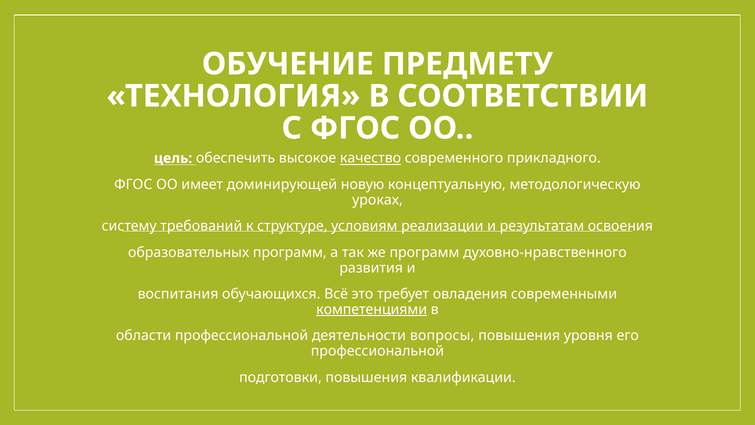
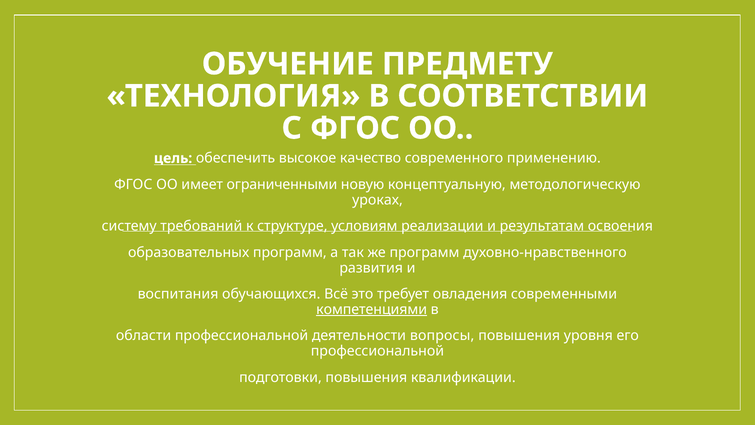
качество underline: present -> none (371, 158)
прикладного: прикладного -> применению (554, 158)
доминирующей: доминирующей -> ограниченными (282, 184)
